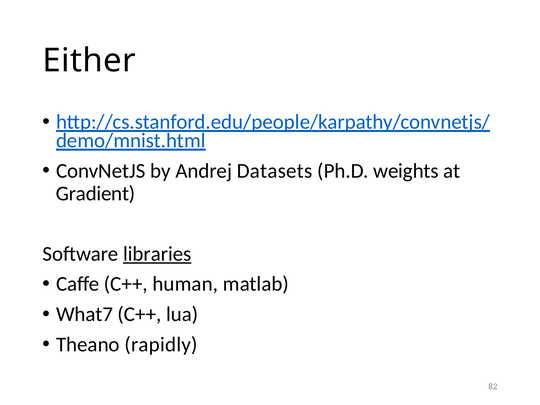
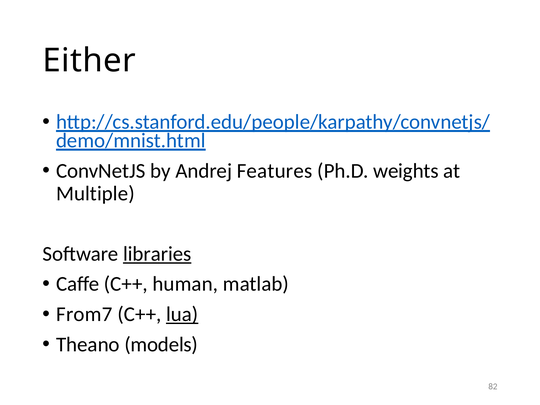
Datasets: Datasets -> Features (275, 171)
Gradient: Gradient -> Multiple (95, 193)
What7: What7 -> From7 (84, 314)
lua underline: none -> present (182, 314)
rapidly: rapidly -> models (161, 344)
